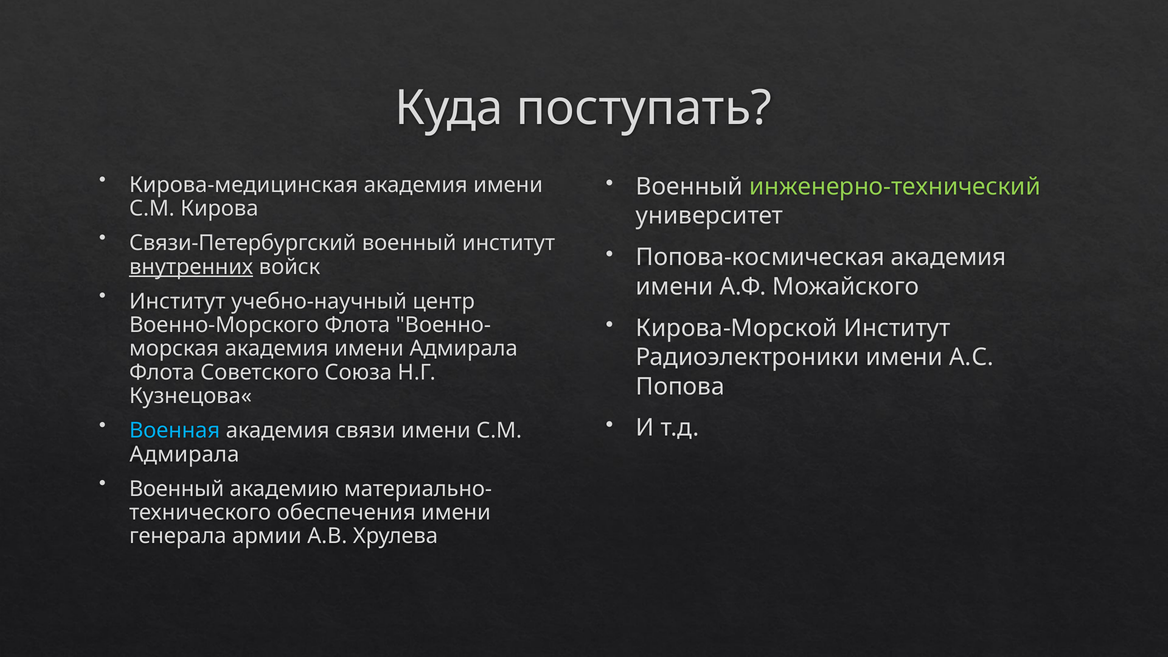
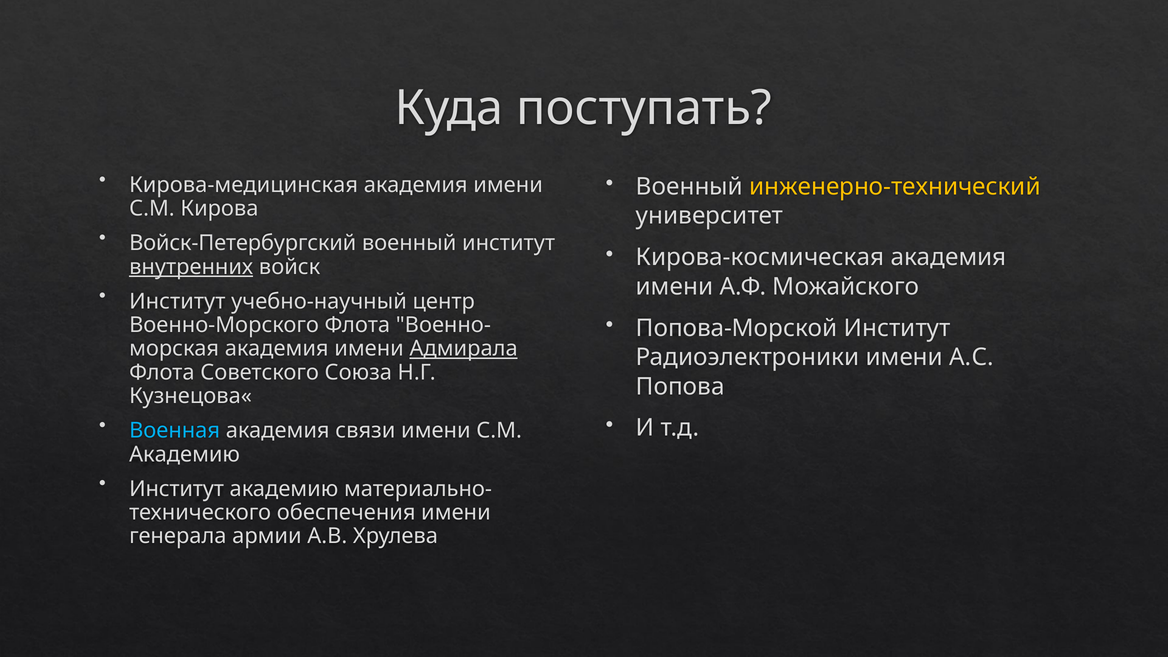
инженерно-технический colour: light green -> yellow (895, 187)
Связи-Петербургский: Связи-Петербургский -> Войск-Петербургский (243, 243)
Попова-космическая: Попова-космическая -> Кирова-космическая (760, 257)
Кирова-Морской: Кирова-Морской -> Попова-Морской (737, 328)
Адмирала underline: none -> present (464, 349)
Адмирала: Адмирала -> Академию (185, 454)
Военный: Военный -> Институт (177, 489)
